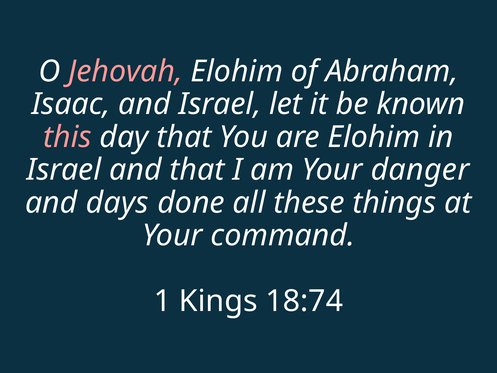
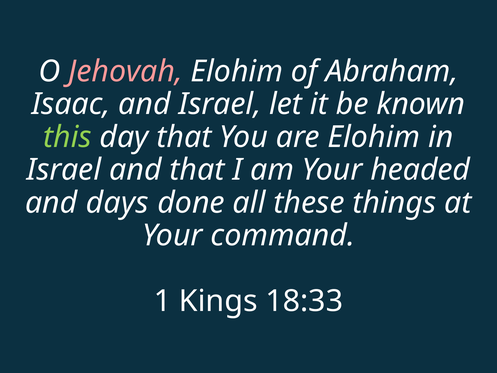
this colour: pink -> light green (67, 137)
danger: danger -> headed (420, 170)
18:74: 18:74 -> 18:33 (304, 301)
